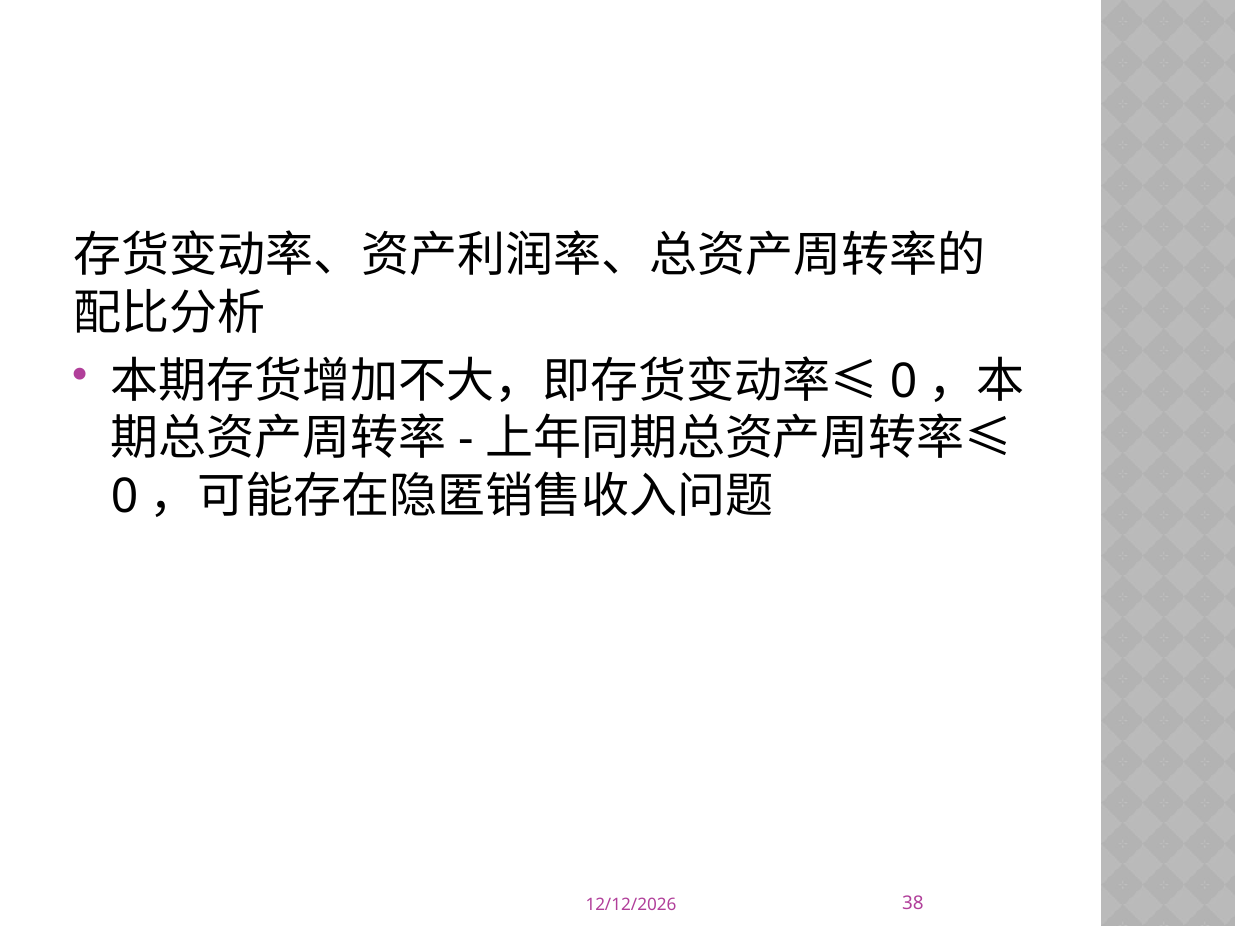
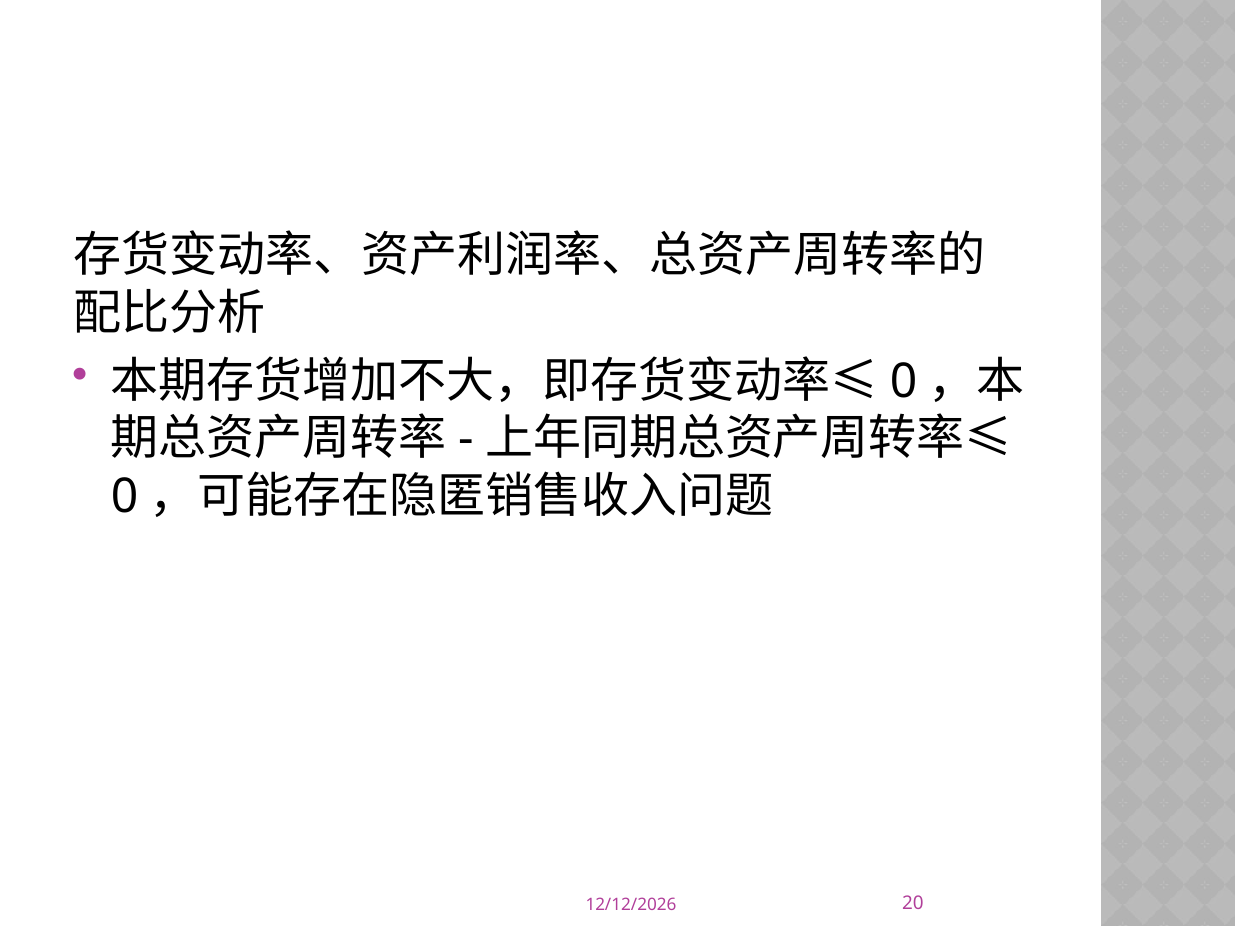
38: 38 -> 20 (913, 903)
